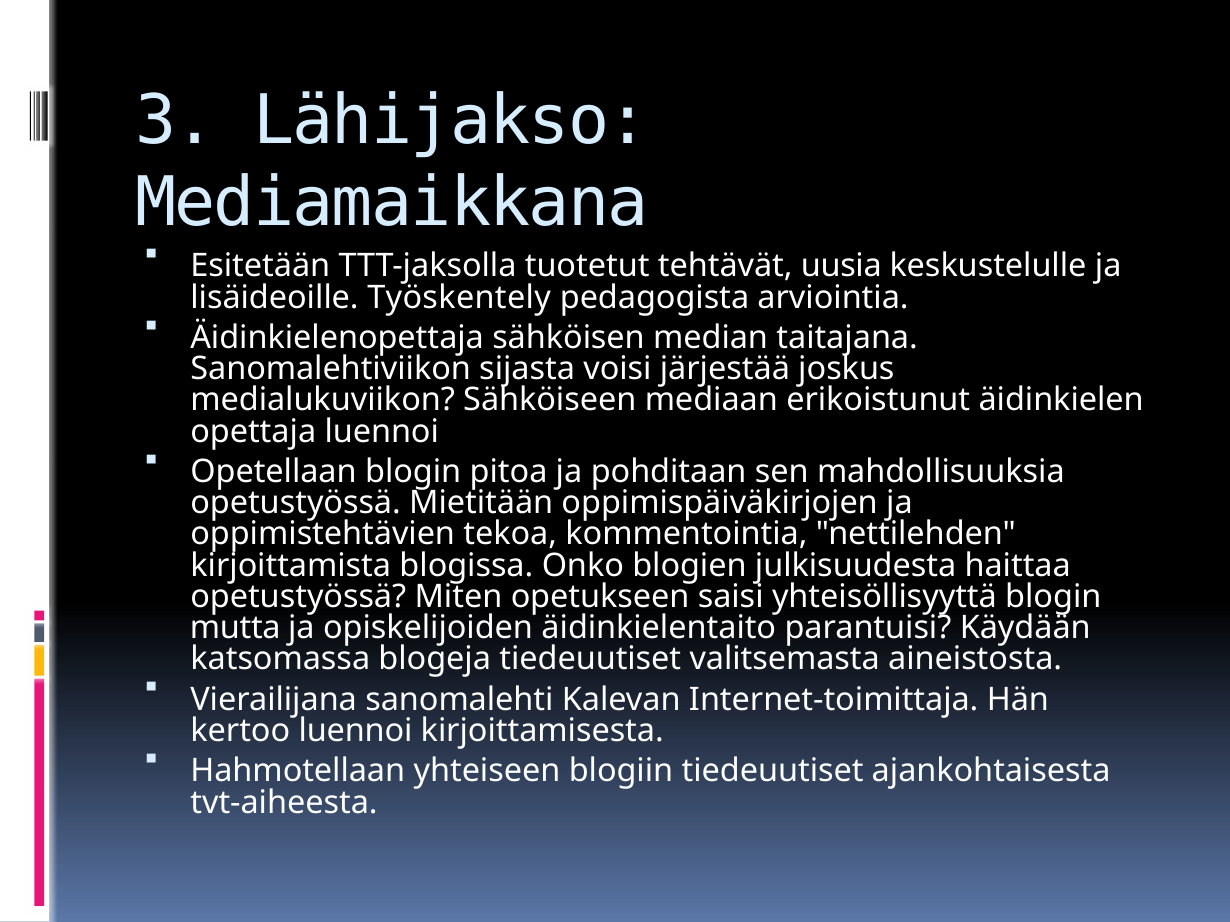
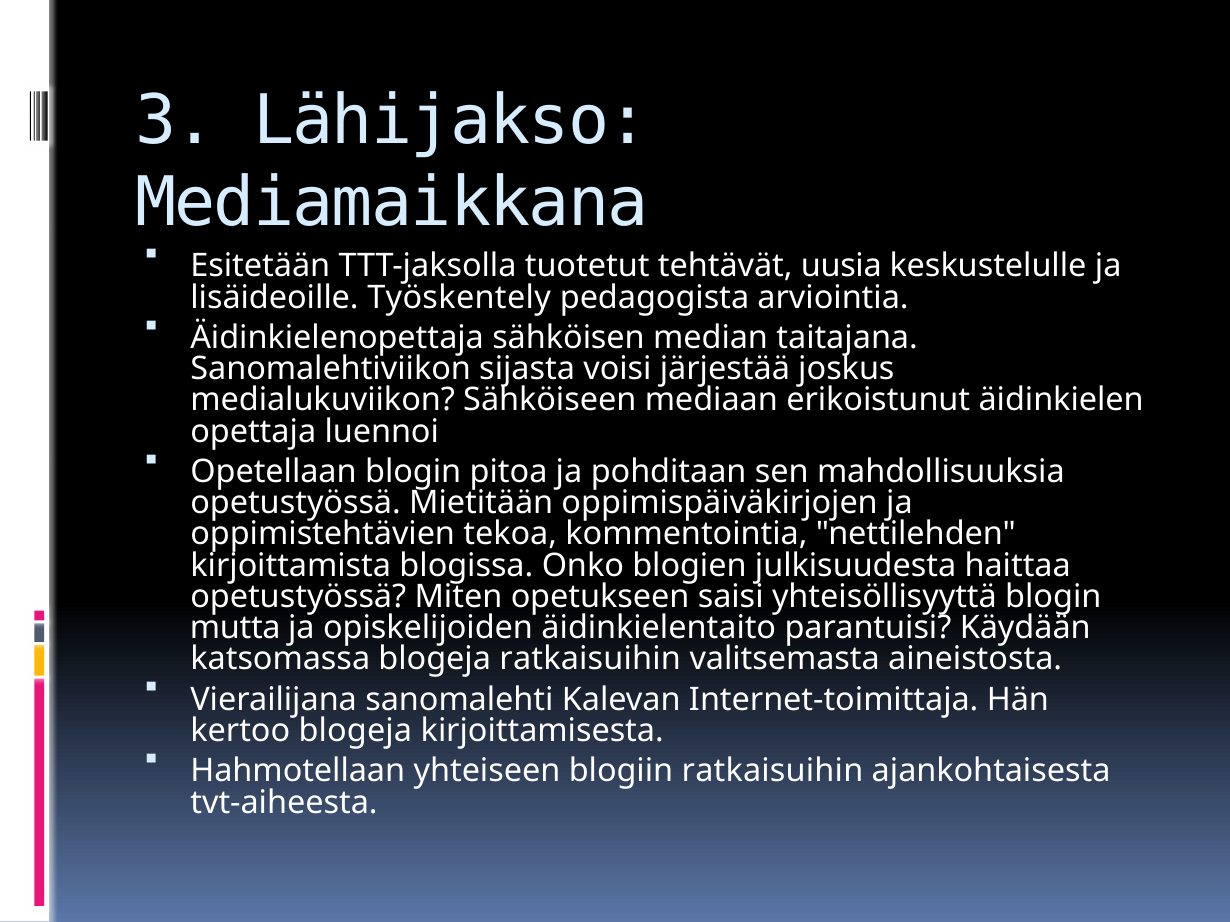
blogeja tiedeuutiset: tiedeuutiset -> ratkaisuihin (590, 659)
kertoo luennoi: luennoi -> blogeja (355, 731)
blogiin tiedeuutiset: tiedeuutiset -> ratkaisuihin (773, 772)
